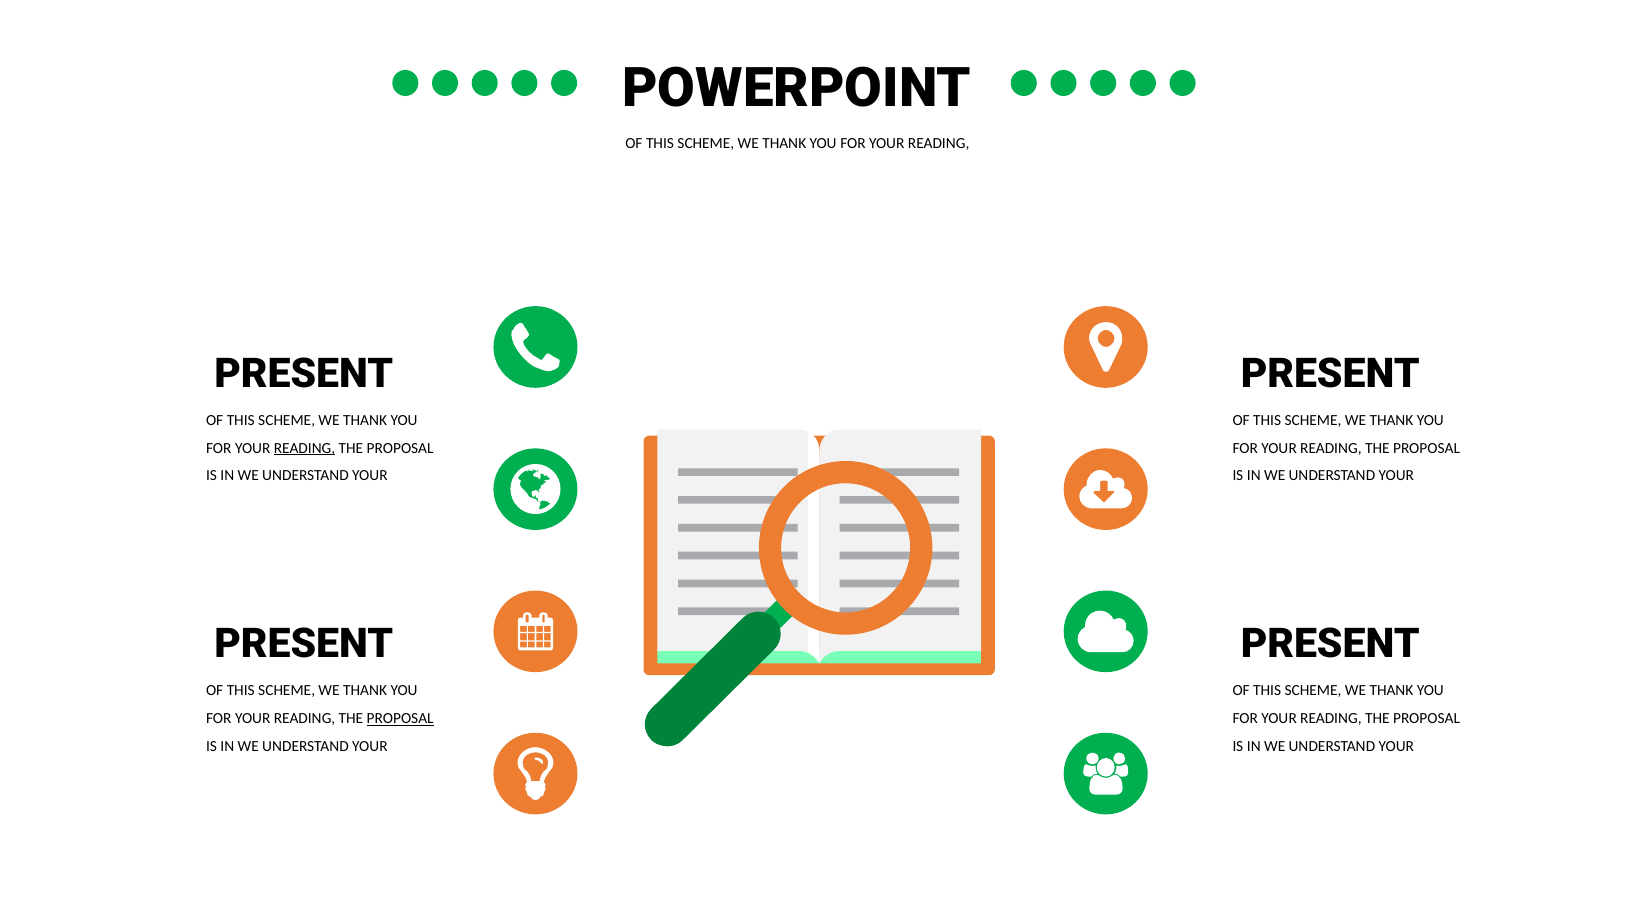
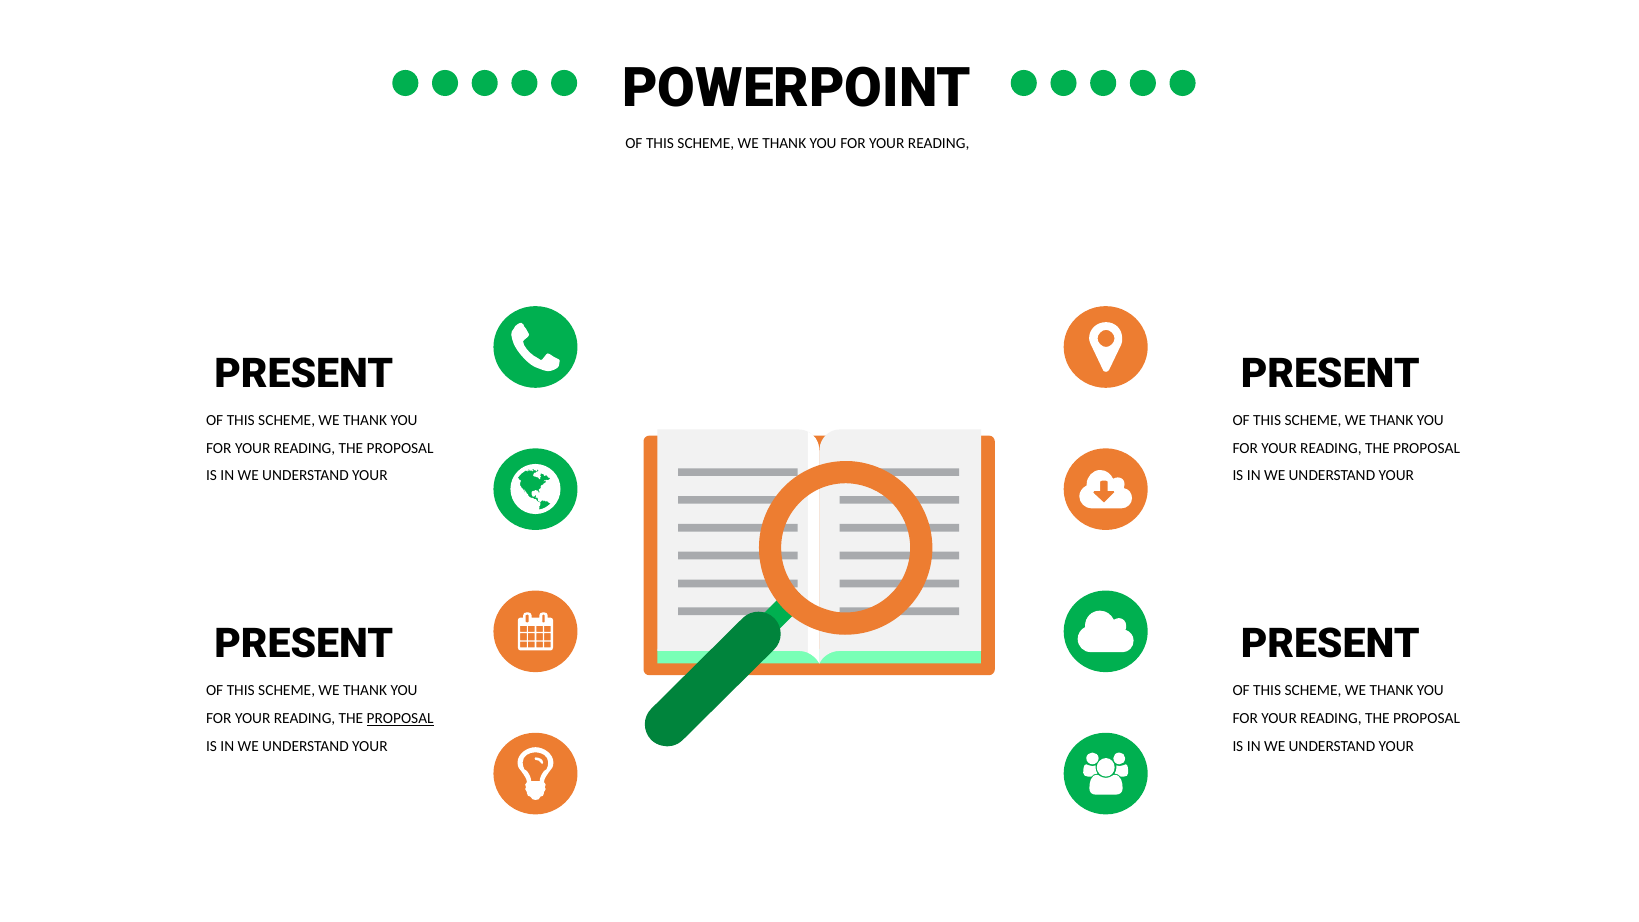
READING underline: present -> none (305, 448)
